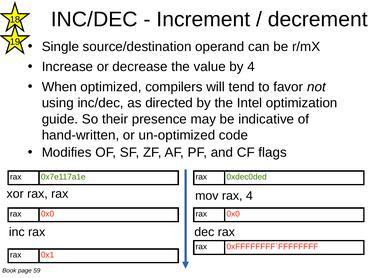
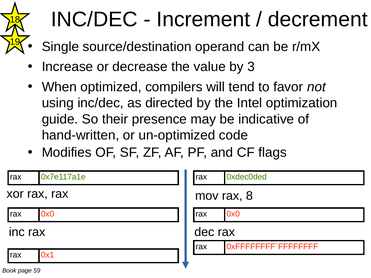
by 4: 4 -> 3 (251, 67)
rax 4: 4 -> 8 (249, 196)
